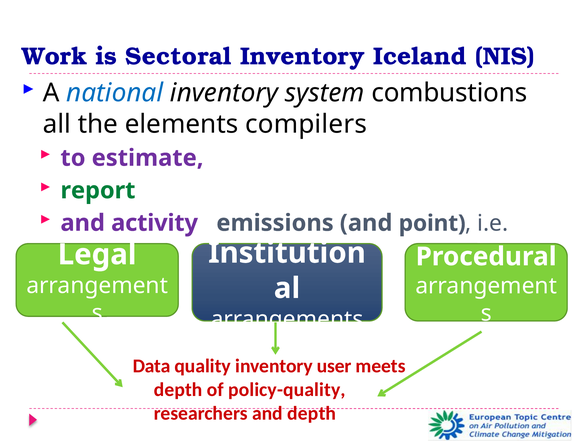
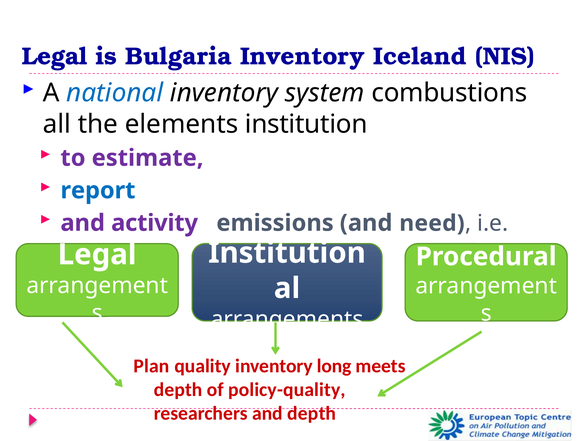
Work: Work -> Legal (55, 56)
Sectoral: Sectoral -> Bulgaria (178, 56)
elements compilers: compilers -> institution (306, 124)
report colour: green -> blue (98, 190)
point: point -> need (432, 223)
Data: Data -> Plan (151, 366)
user: user -> long (334, 366)
